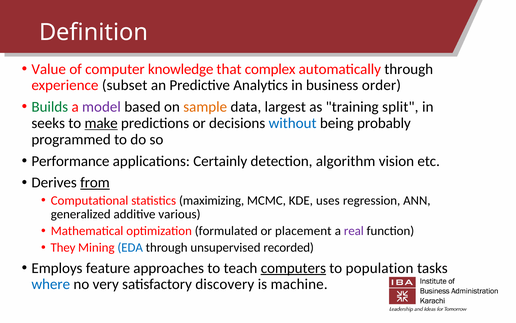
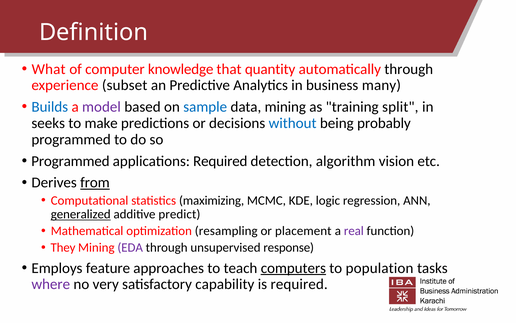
Value: Value -> What (49, 69)
complex: complex -> quantity (270, 69)
order: order -> many (381, 85)
Builds colour: green -> blue (50, 107)
sample colour: orange -> blue (205, 107)
data largest: largest -> mining (285, 107)
make underline: present -> none (101, 123)
Performance: Performance -> Programmed (70, 161)
applications Certainly: Certainly -> Required (220, 161)
uses: uses -> logic (328, 200)
generalized underline: none -> present (81, 214)
various: various -> predict (179, 214)
formulated: formulated -> resampling (226, 231)
EDA colour: blue -> purple (130, 248)
recorded: recorded -> response (289, 248)
where colour: blue -> purple (51, 284)
discovery: discovery -> capability (225, 284)
is machine: machine -> required (299, 284)
